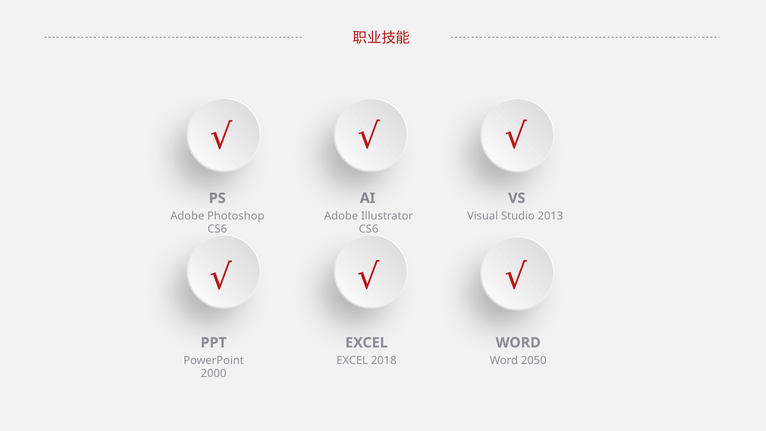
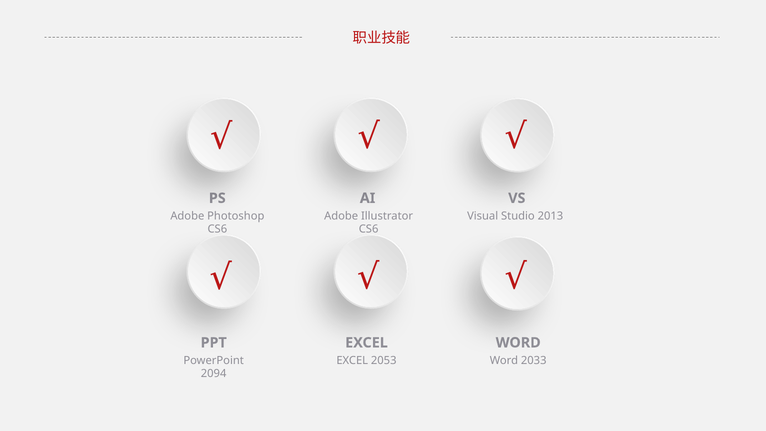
2018: 2018 -> 2053 (384, 360)
2050: 2050 -> 2033 (534, 360)
2000: 2000 -> 2094 (214, 374)
